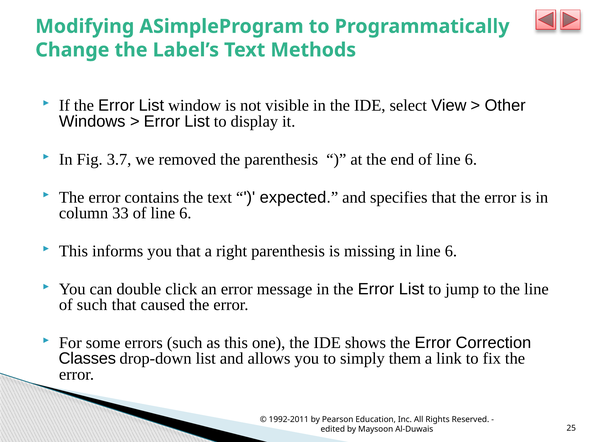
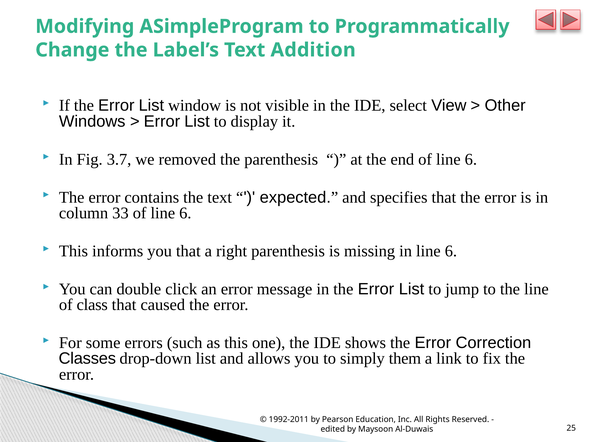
Methods: Methods -> Addition (313, 50)
of such: such -> class (92, 305)
